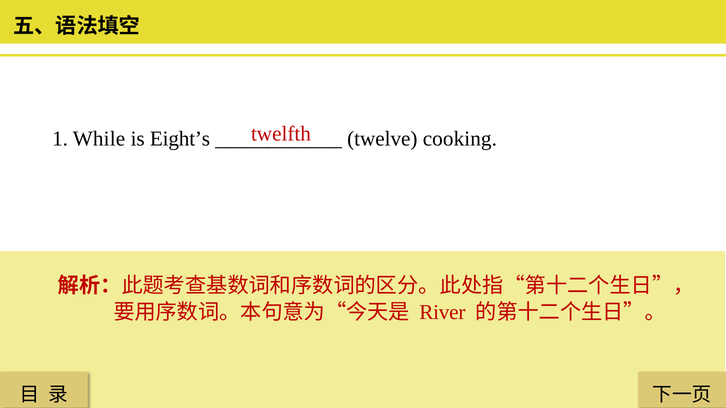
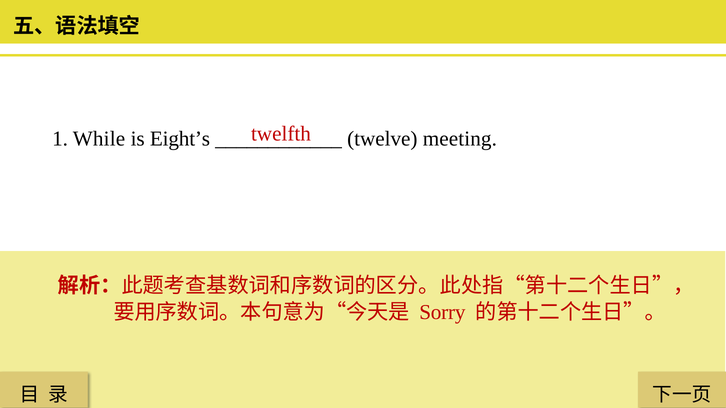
cooking: cooking -> meeting (460, 139)
River: River -> Sorry (442, 313)
